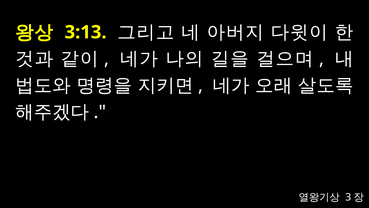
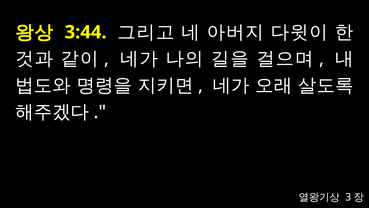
3:13: 3:13 -> 3:44 (86, 32)
